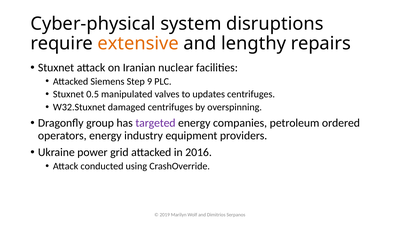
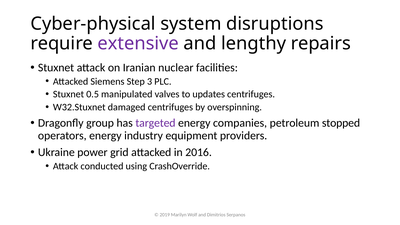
extensive colour: orange -> purple (138, 43)
9: 9 -> 3 (150, 81)
ordered: ordered -> stopped (341, 123)
